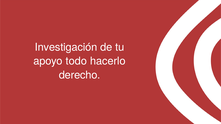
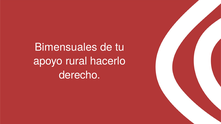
Investigación: Investigación -> Bimensuales (66, 47)
todo: todo -> rural (76, 61)
